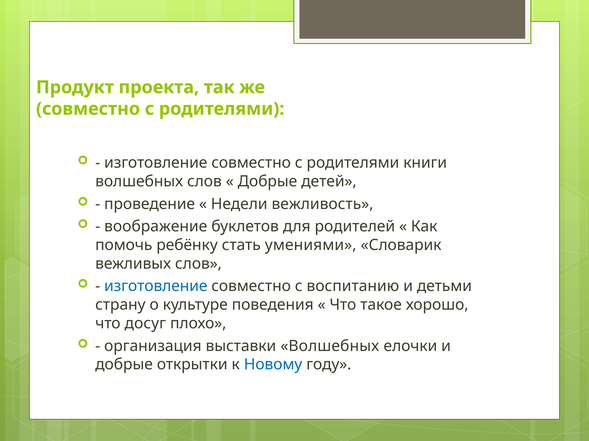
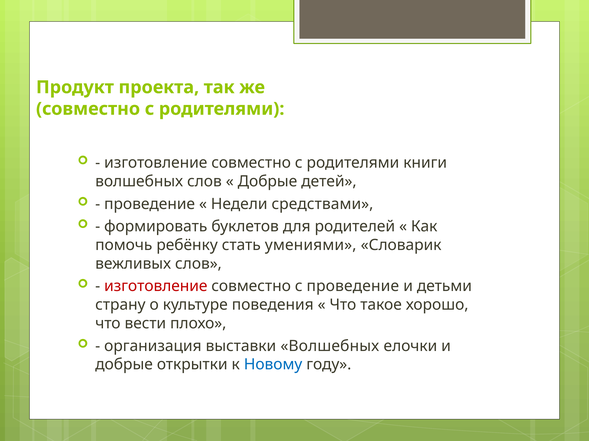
вежливость: вежливость -> средствами (322, 204)
воображение: воображение -> формировать (156, 227)
изготовление colour: blue -> red (156, 287)
с воспитанию: воспитанию -> проведение (353, 287)
досуг: досуг -> вести (145, 324)
